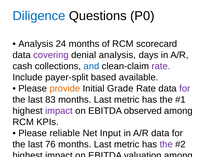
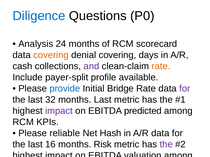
covering colour: purple -> orange (51, 55)
denial analysis: analysis -> covering (117, 55)
and colour: blue -> purple (91, 66)
rate colour: purple -> orange (161, 66)
based: based -> profile (104, 78)
provide colour: orange -> blue (65, 89)
Grade: Grade -> Bridge (120, 89)
83: 83 -> 32 (50, 100)
observed: observed -> predicted (143, 111)
Input: Input -> Hash (111, 134)
76: 76 -> 16 (50, 145)
Last: Last -> Risk (103, 145)
